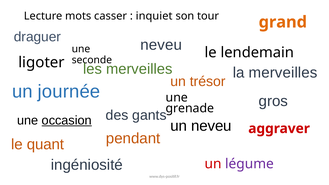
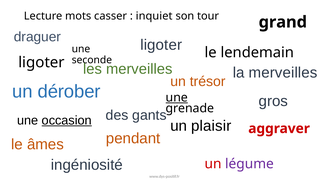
grand colour: orange -> black (283, 22)
neveu: neveu -> ligoter (161, 45)
journée: journée -> dérober (69, 92)
une underline: none -> present (177, 98)
un neveu: neveu -> plaisir (211, 126)
quant: quant -> âmes (45, 144)
